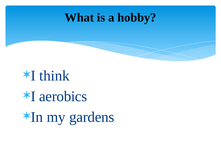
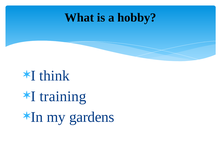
aerobics: aerobics -> training (63, 96)
